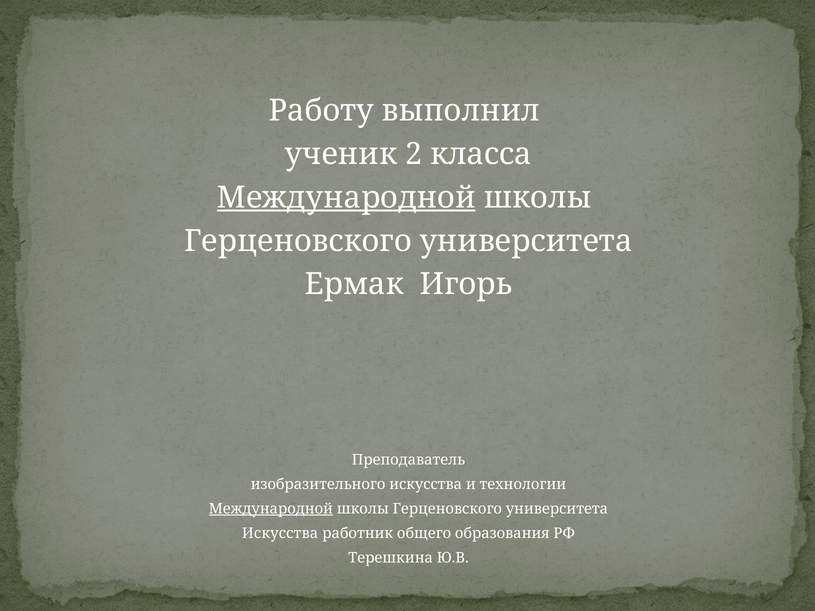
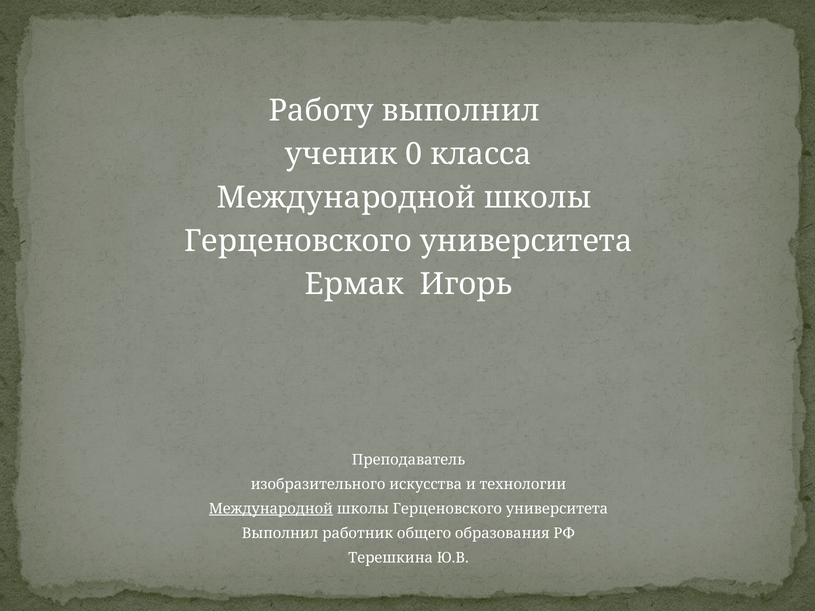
2: 2 -> 0 (414, 154)
Международной underline: present -> none (346, 198)
Искусства: Искусства -> Выполнил (280, 533)
